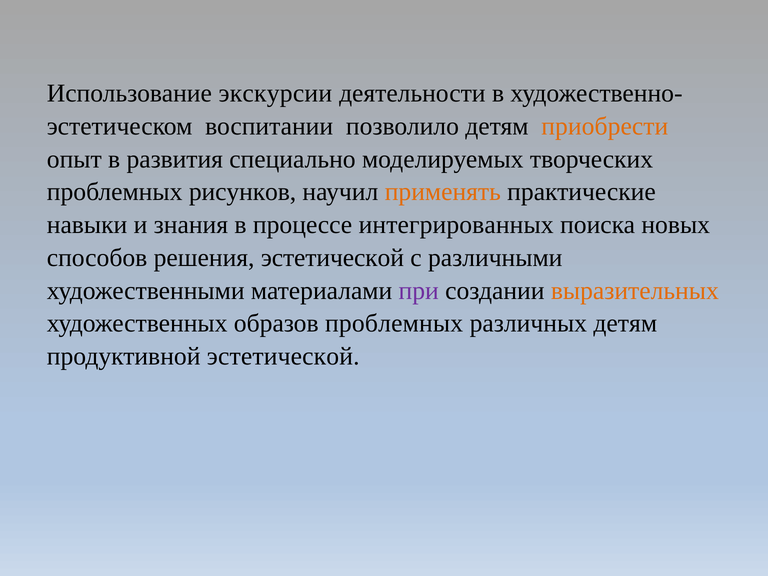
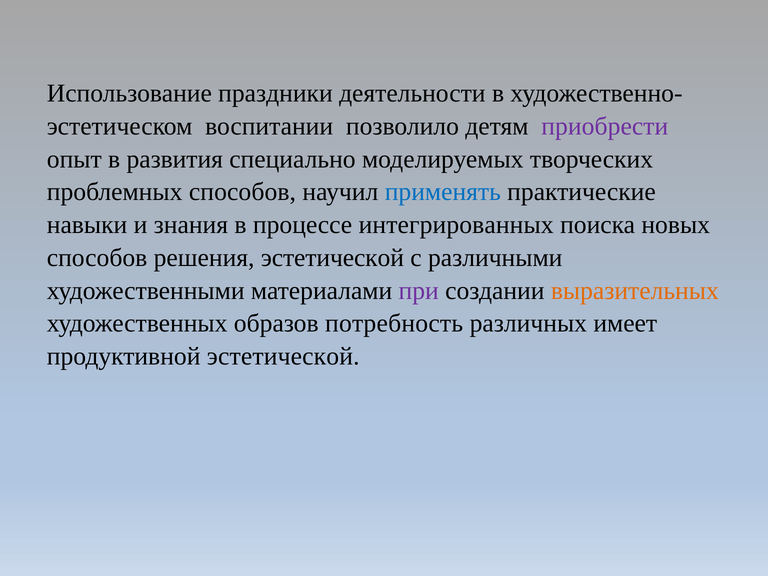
экскурсии: экскурсии -> праздники (275, 93)
приобрести colour: orange -> purple (605, 126)
проблемных рисунков: рисунков -> способов (242, 192)
применять colour: orange -> blue (443, 192)
образов проблемных: проблемных -> потребность (394, 323)
различных детям: детям -> имеет (625, 323)
